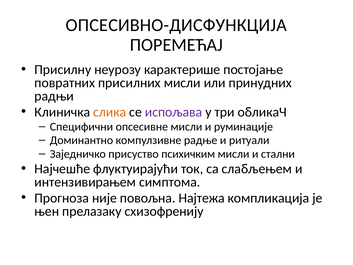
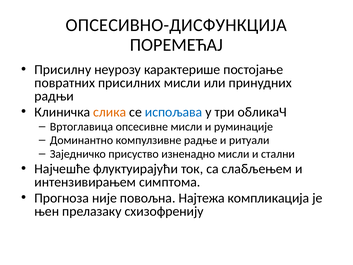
испољава colour: purple -> blue (174, 112)
Специфични: Специфични -> Вртоглавица (81, 127)
психичким: психичким -> изненадно (188, 154)
